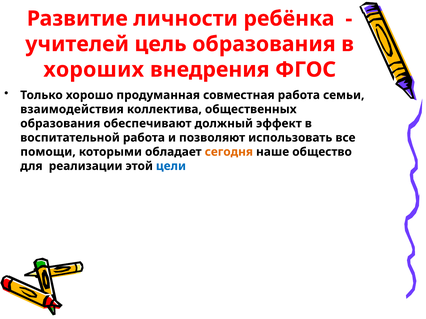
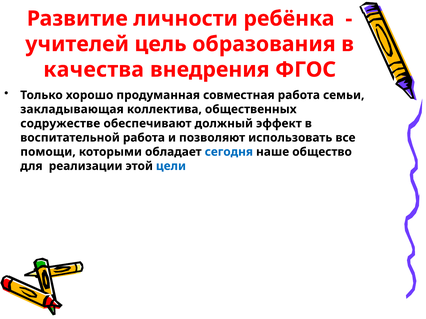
хороших: хороших -> качества (94, 70)
взаимодействия: взаимодействия -> закладывающая (72, 109)
образования: образования -> содружестве (60, 124)
сегодня colour: orange -> blue (229, 152)
